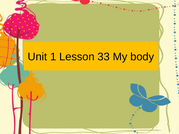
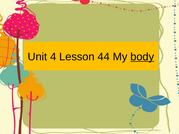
1: 1 -> 4 (53, 57)
33: 33 -> 44 (104, 57)
body underline: none -> present (142, 57)
